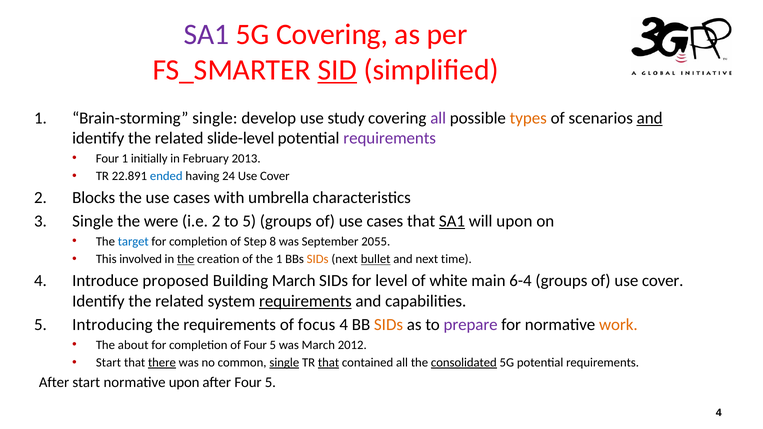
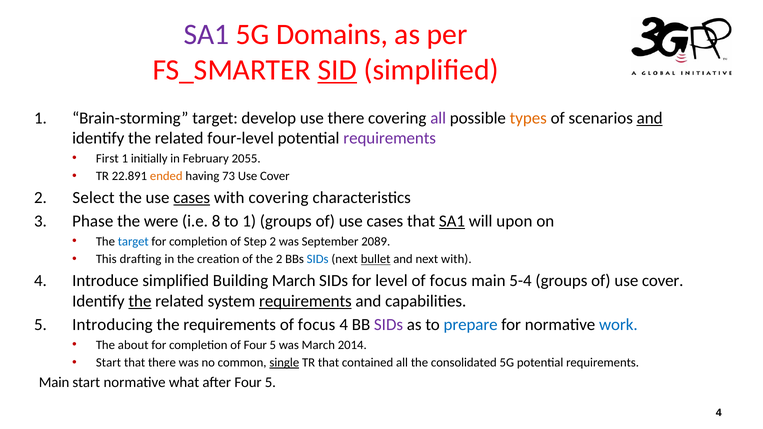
5G Covering: Covering -> Domains (332, 34)
Brain-storming single: single -> target (215, 118)
use study: study -> there (346, 118)
slide-level: slide-level -> four-level (241, 138)
Four: Four -> First (107, 158)
2013: 2013 -> 2055 (246, 158)
ended colour: blue -> orange (166, 176)
24: 24 -> 73 (229, 176)
Blocks: Blocks -> Select (94, 198)
cases underline: none -> present (192, 198)
with umbrella: umbrella -> covering (278, 198)
3 Single: Single -> Phase (93, 222)
i.e 2: 2 -> 8 (216, 222)
to 5: 5 -> 1 (249, 222)
Step 8: 8 -> 2 (273, 242)
2055: 2055 -> 2089 (376, 242)
involved: involved -> drafting (141, 259)
the underline: present -> none (186, 259)
the 1: 1 -> 2 (279, 259)
SIDs colour: orange -> blue (318, 259)
next time: time -> with (456, 259)
Introduce proposed: proposed -> simplified (176, 281)
white: white -> focus (448, 281)
6-4: 6-4 -> 5-4 (521, 281)
the underline: none -> present (140, 301)
SIDs colour: orange -> purple (389, 325)
prepare colour: purple -> blue (471, 325)
work colour: orange -> blue (618, 325)
March 2012: 2012 -> 2014 (352, 345)
there underline: present -> none (162, 363)
that underline: present -> none (329, 363)
consolidated underline: present -> none (464, 363)
After: After -> Main (54, 382)
normative upon: upon -> what (184, 382)
